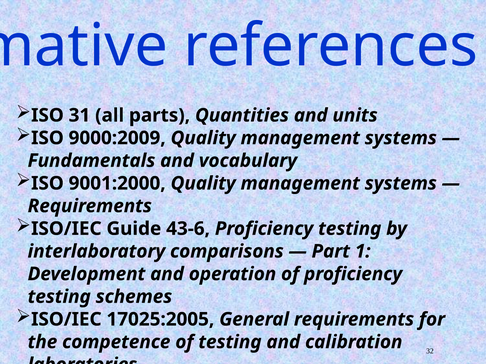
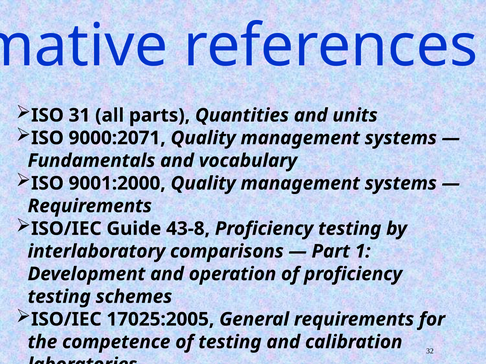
9000:2009: 9000:2009 -> 9000:2071 (117, 138)
43-6: 43-6 -> 43-8 (188, 229)
